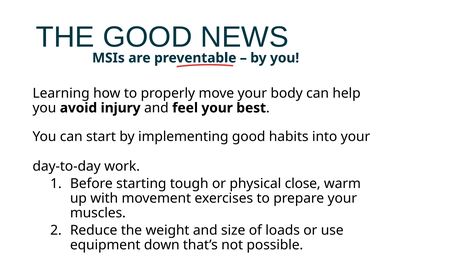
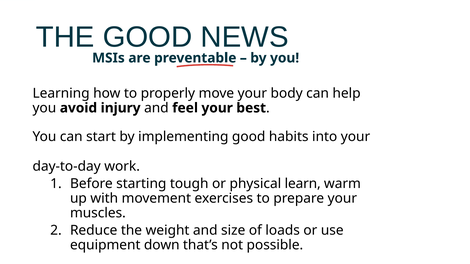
close: close -> learn (303, 184)
